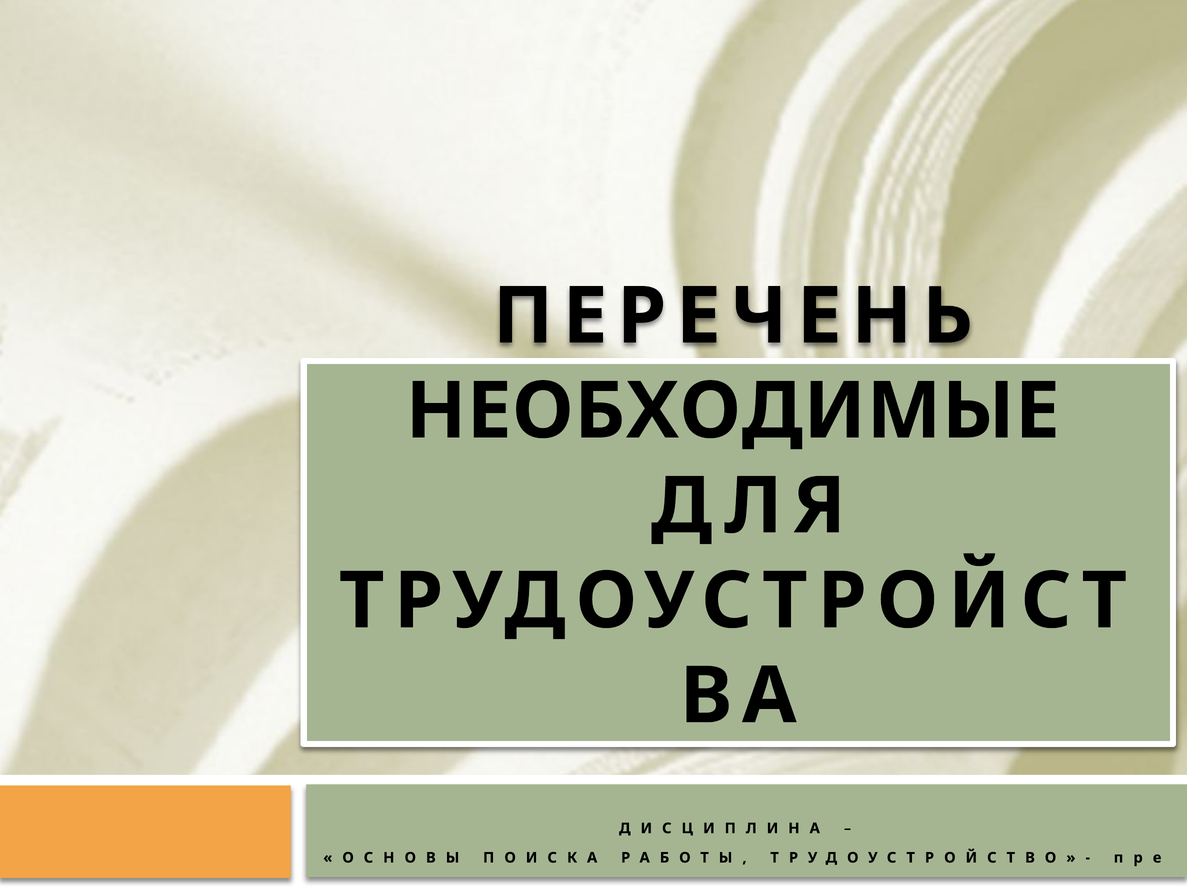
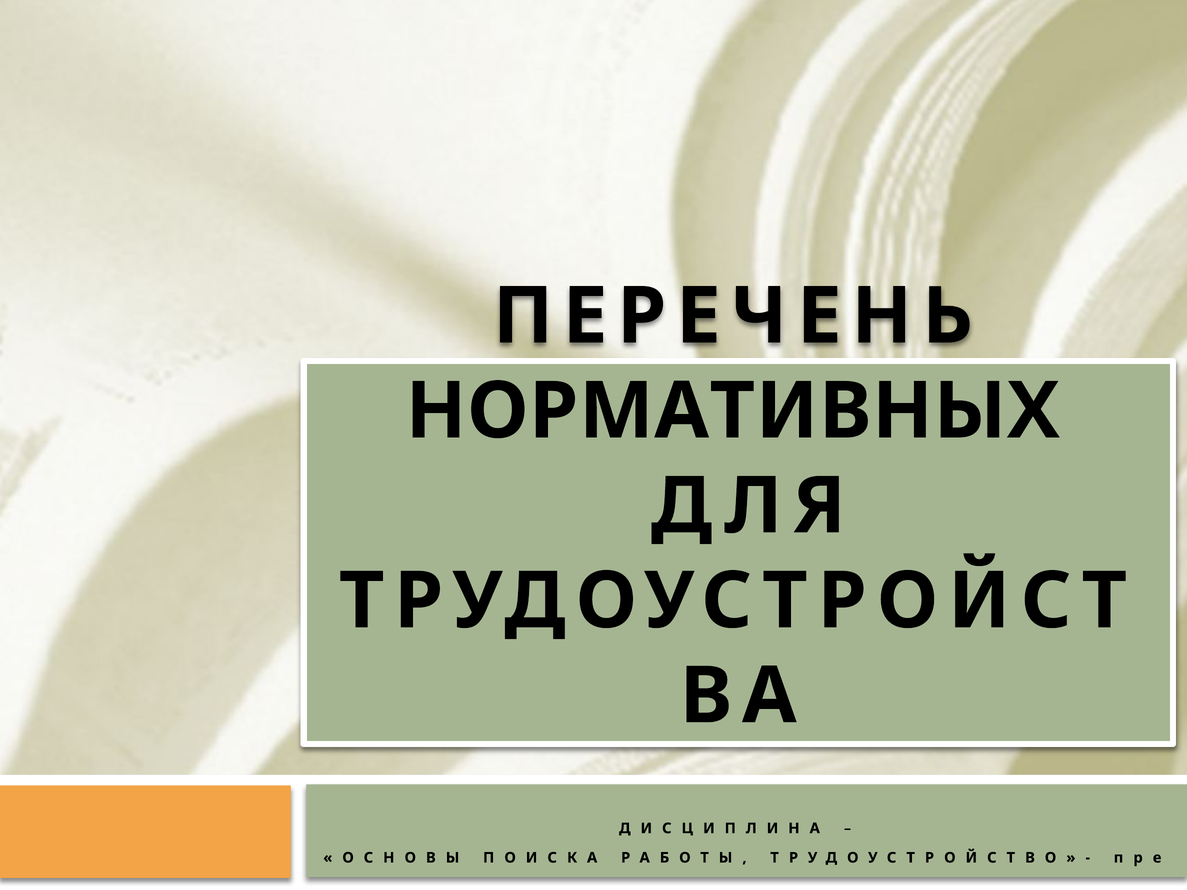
НЕОБХОДИМЫЕ: НЕОБХОДИМЫЕ -> НОРМАТИВНЫХ (733, 411)
